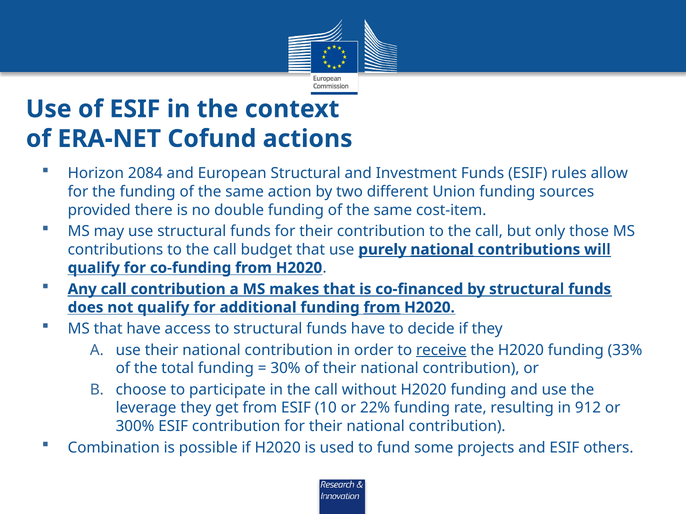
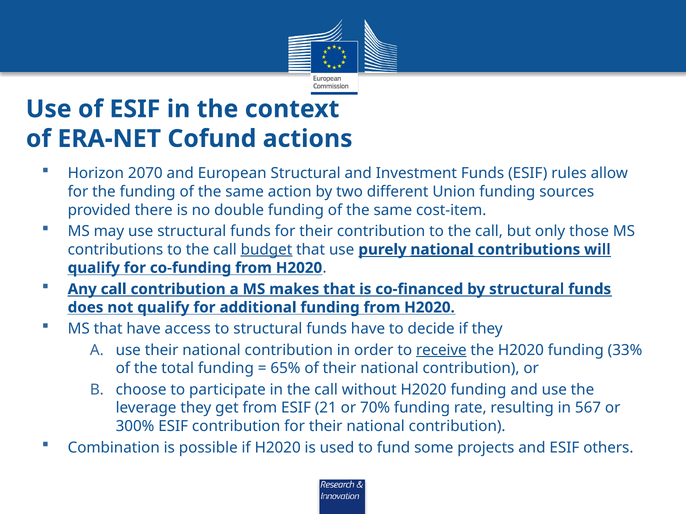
2084: 2084 -> 2070 (145, 174)
budget underline: none -> present (266, 250)
from underline: present -> none (382, 308)
30%: 30% -> 65% (285, 369)
10: 10 -> 21 (326, 408)
22%: 22% -> 70% (375, 408)
912: 912 -> 567 (588, 408)
